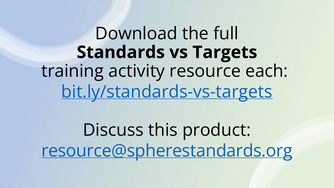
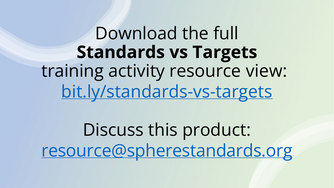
each: each -> view (267, 71)
